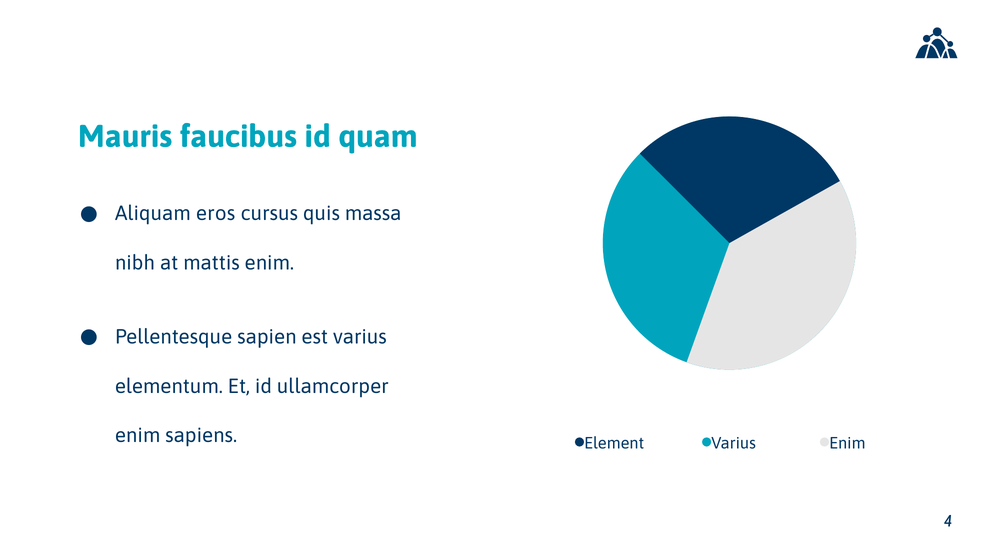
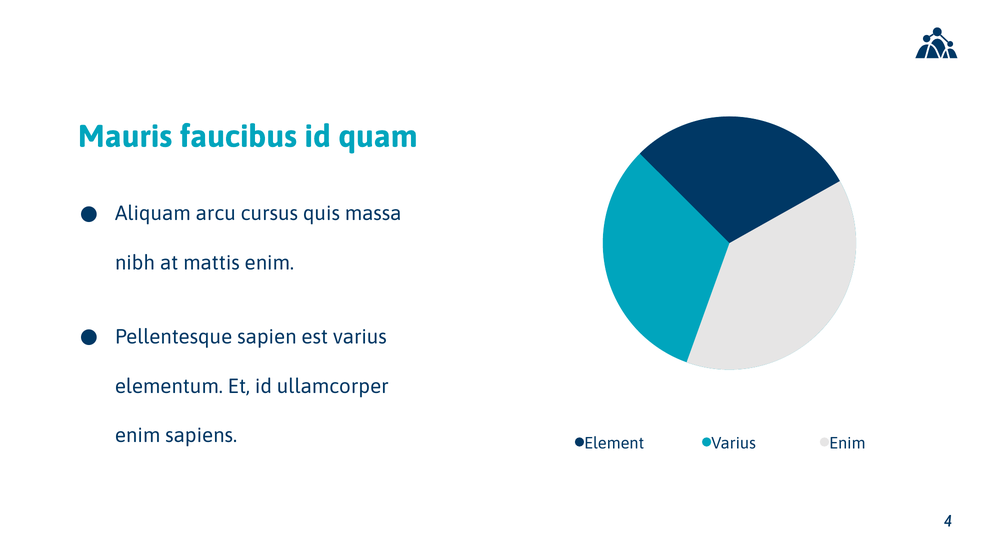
eros: eros -> arcu (216, 214)
